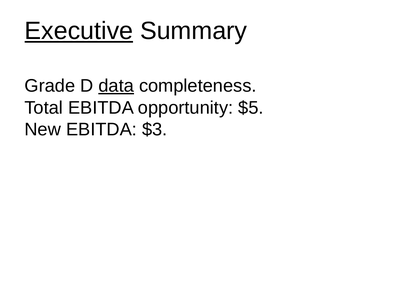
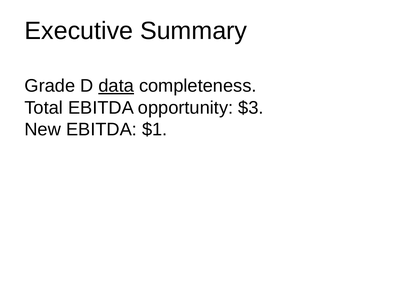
Executive underline: present -> none (79, 31)
$5: $5 -> $3 (251, 108)
$3: $3 -> $1 (155, 130)
